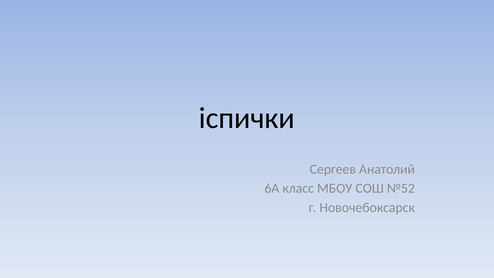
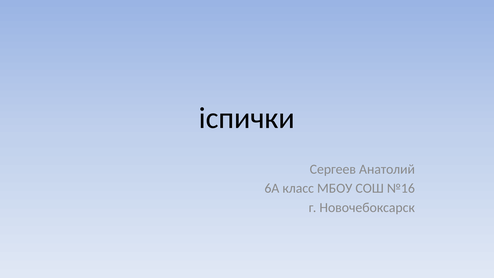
№52: №52 -> №16 (401, 188)
